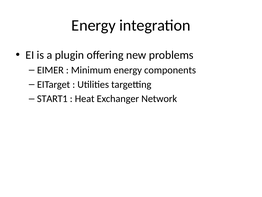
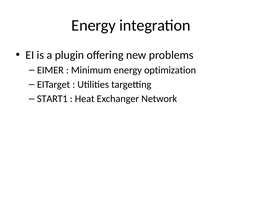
components: components -> optimization (170, 70)
